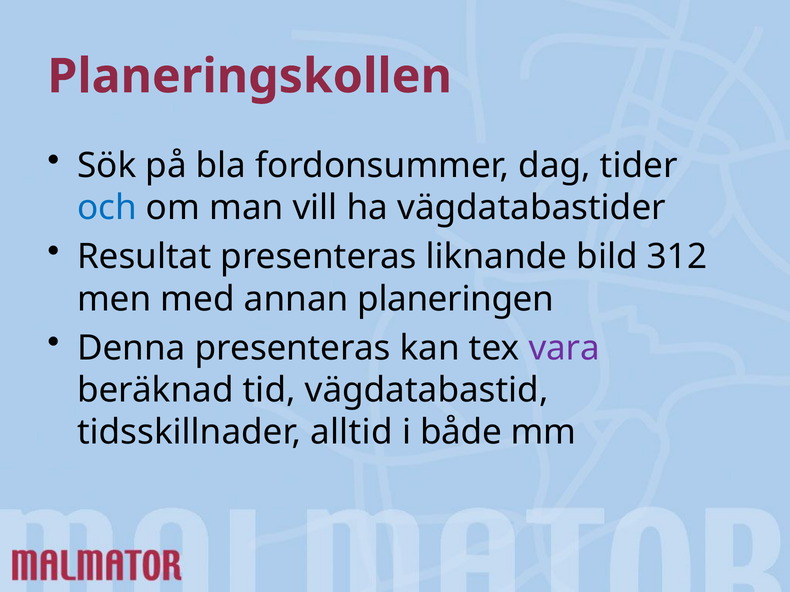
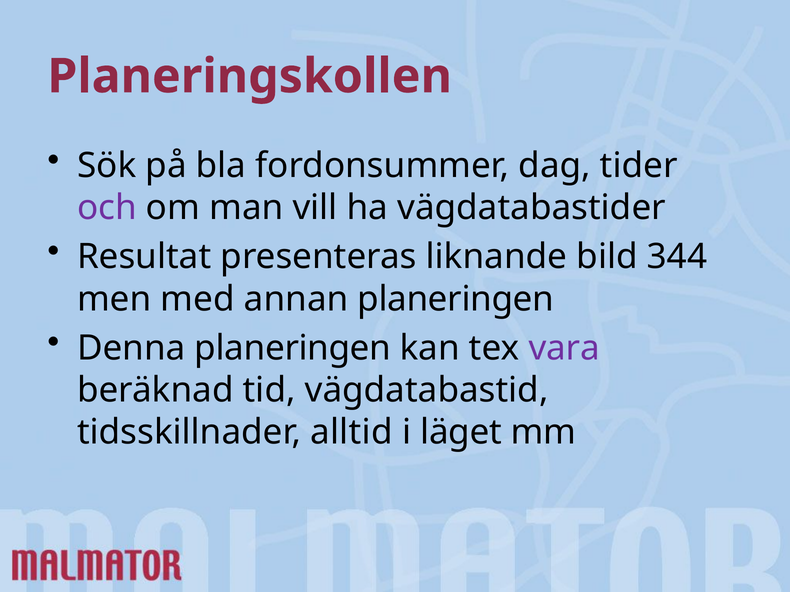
och colour: blue -> purple (107, 208)
312: 312 -> 344 (677, 257)
Denna presenteras: presenteras -> planeringen (293, 348)
både: både -> läget (461, 433)
